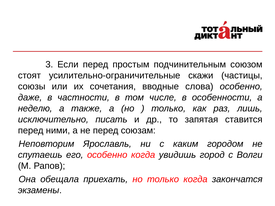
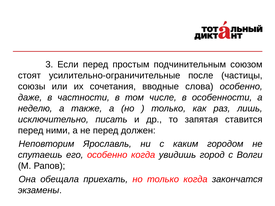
скажи: скажи -> после (201, 76)
союзам: союзам -> должен (138, 131)
